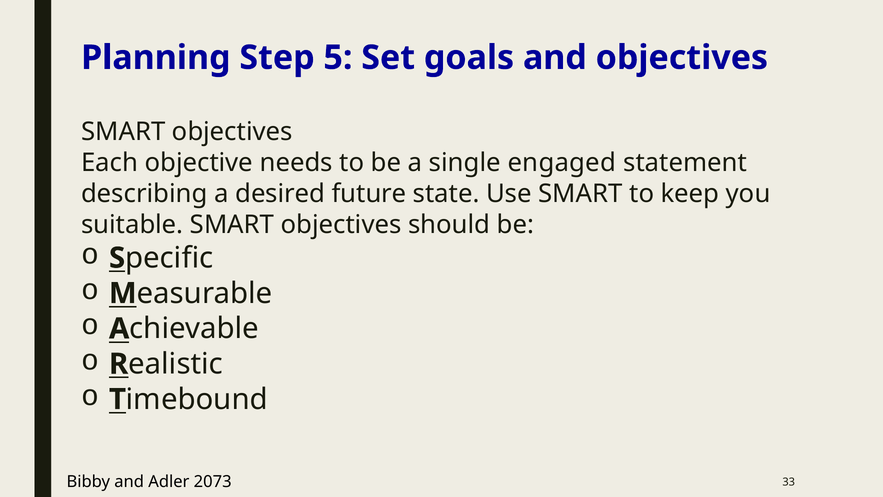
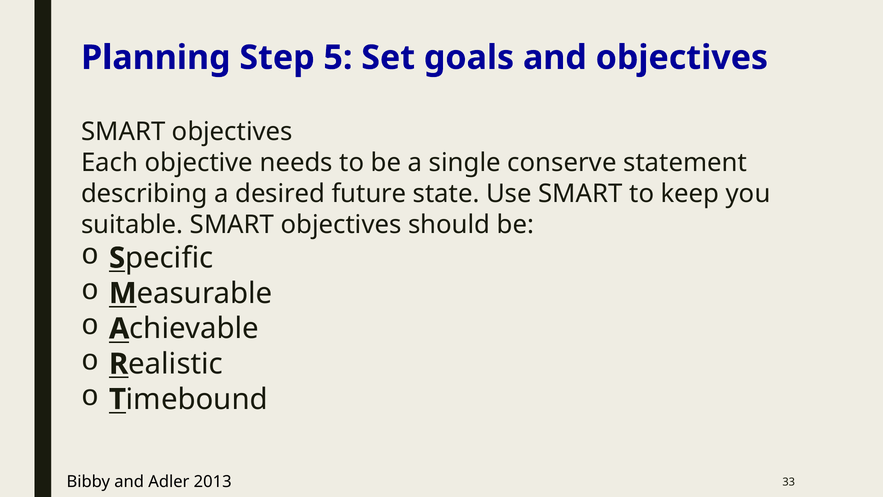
engaged: engaged -> conserve (562, 163)
2073: 2073 -> 2013 (213, 482)
